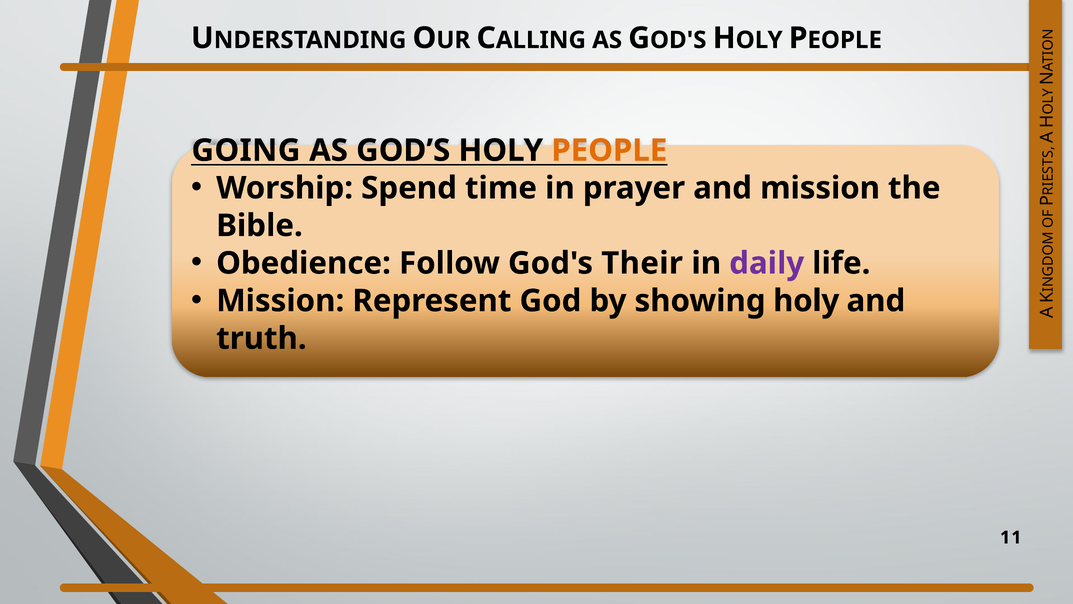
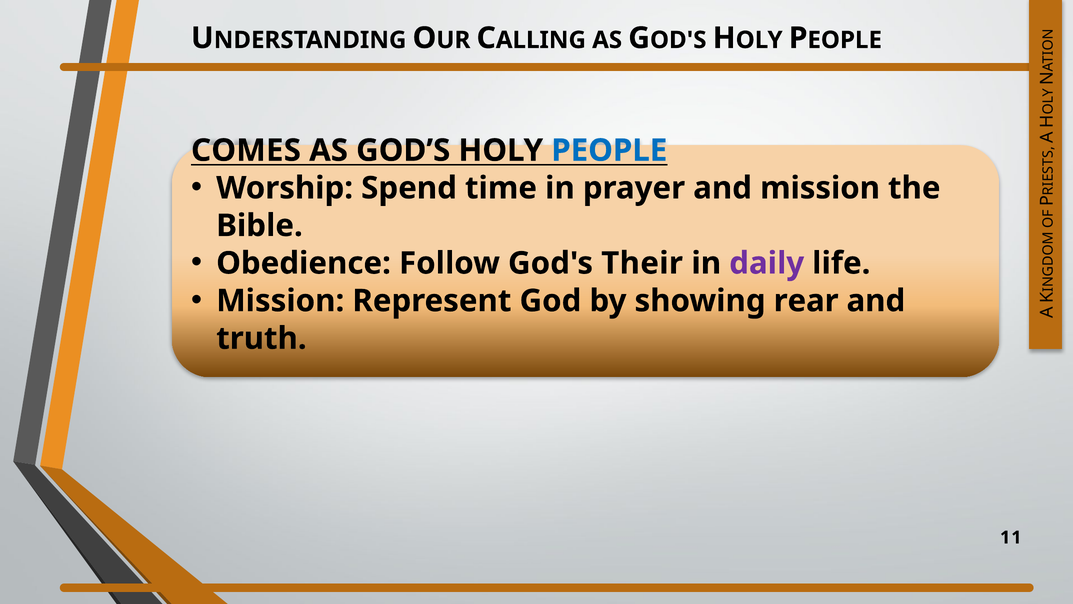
GOING: GOING -> COMES (246, 150)
PEOPLE colour: orange -> blue (609, 150)
showing holy: holy -> rear (806, 301)
